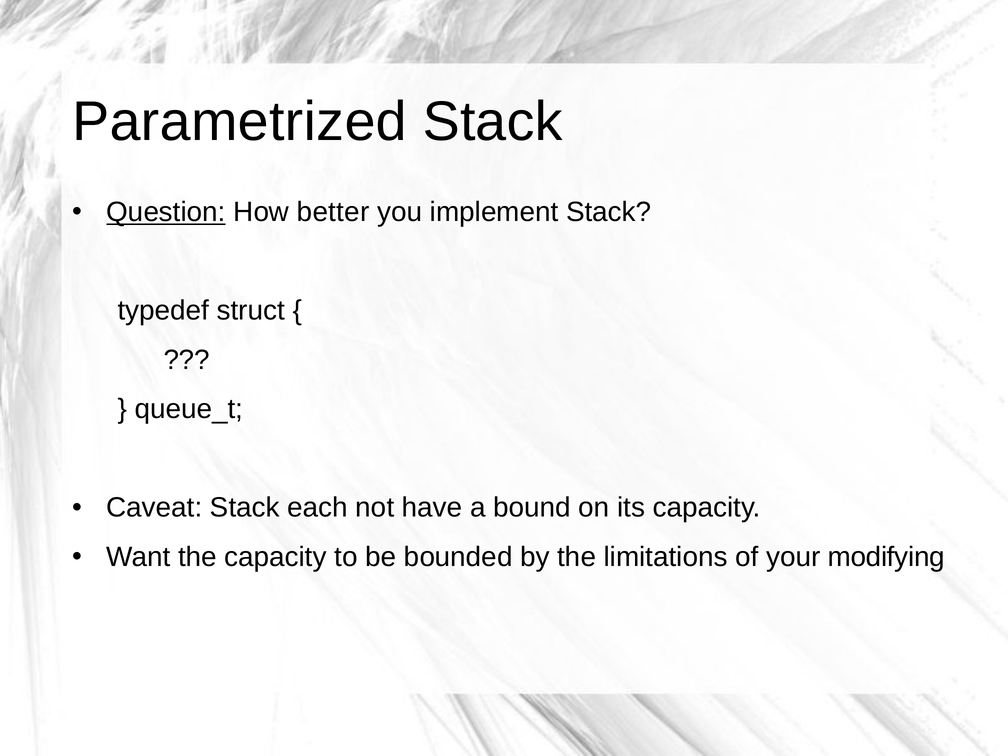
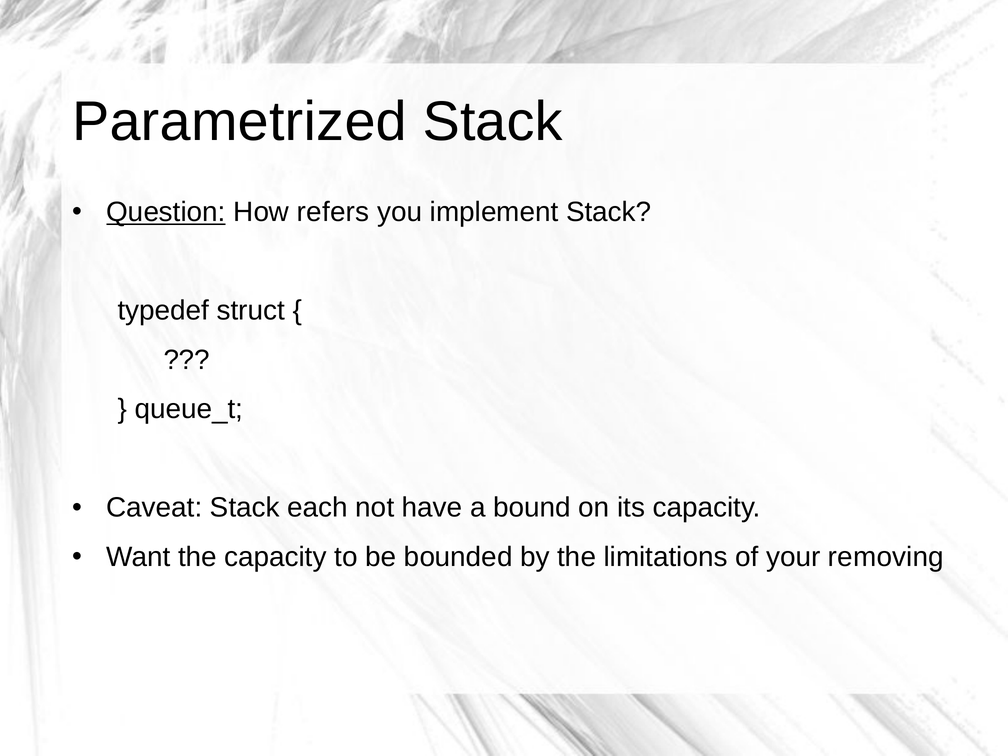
better: better -> refers (333, 212)
modifying: modifying -> removing (886, 557)
